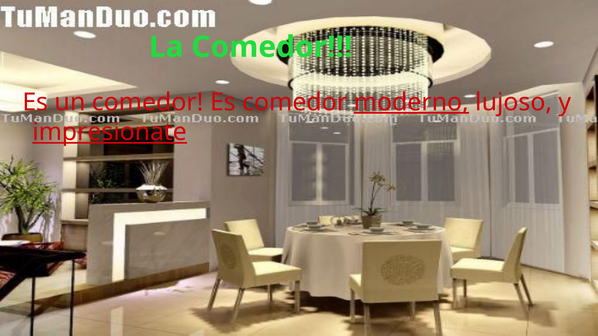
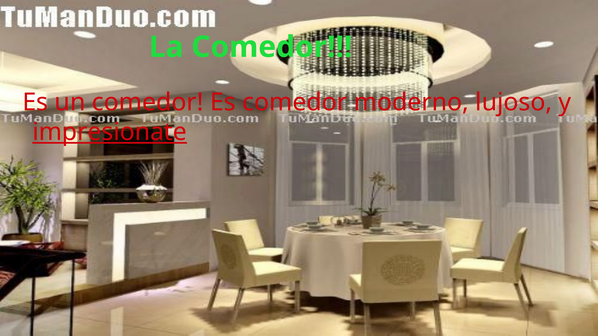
moderno underline: present -> none (411, 102)
